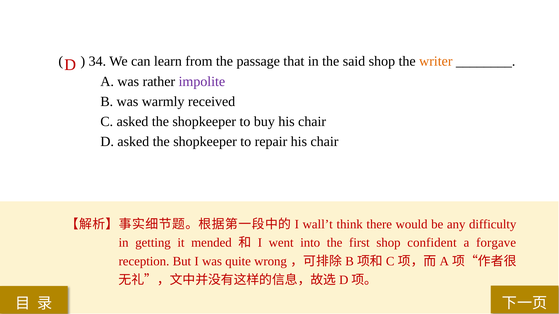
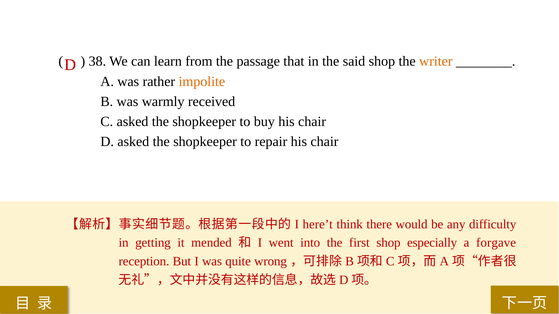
34: 34 -> 38 (97, 61)
impolite colour: purple -> orange (202, 82)
wall’t: wall’t -> here’t (318, 224)
confident: confident -> especially (432, 243)
